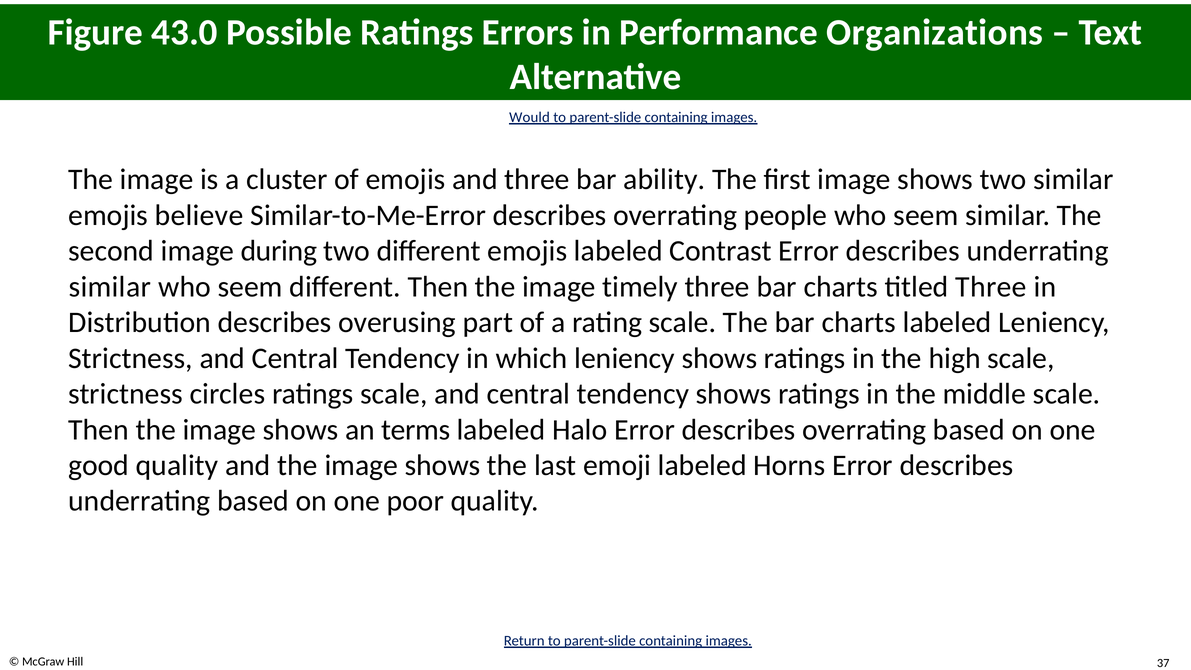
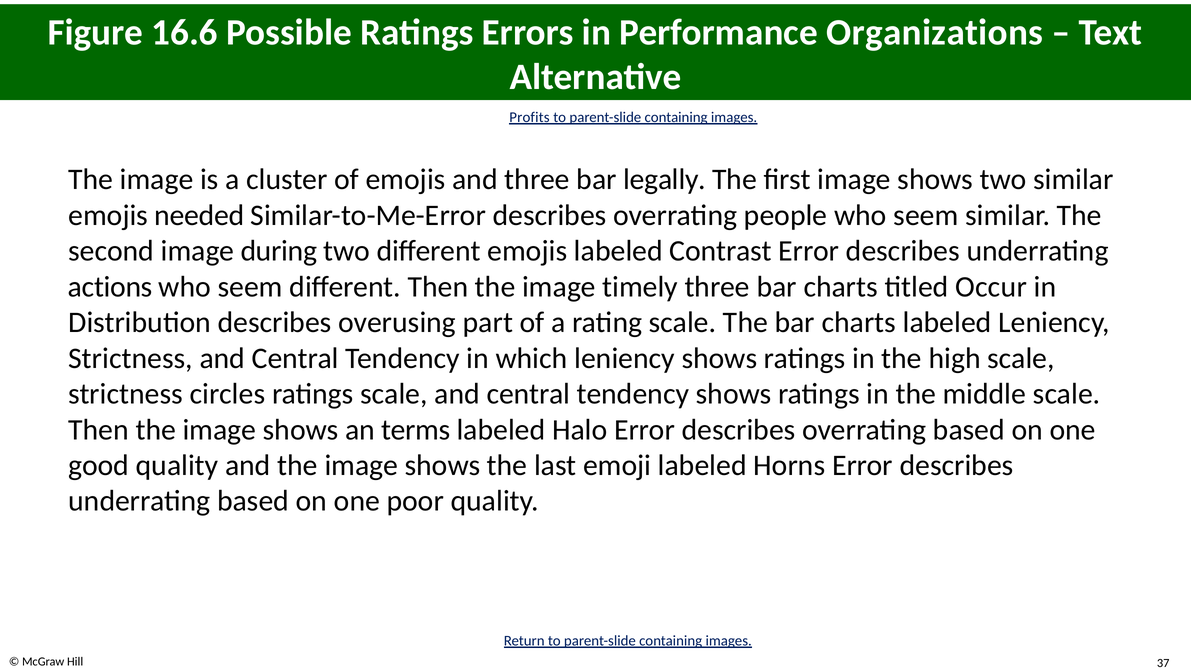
43.0: 43.0 -> 16.6 (185, 32)
Would: Would -> Profits (530, 117)
ability: ability -> legally (664, 180)
believe: believe -> needed (199, 215)
similar: similar -> actions (110, 287)
titled Three: Three -> Occur (991, 287)
